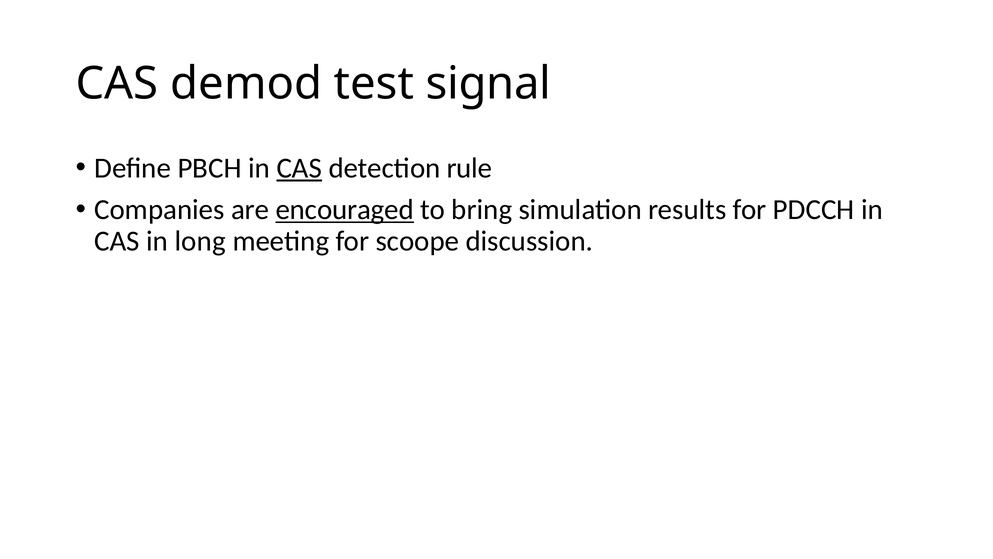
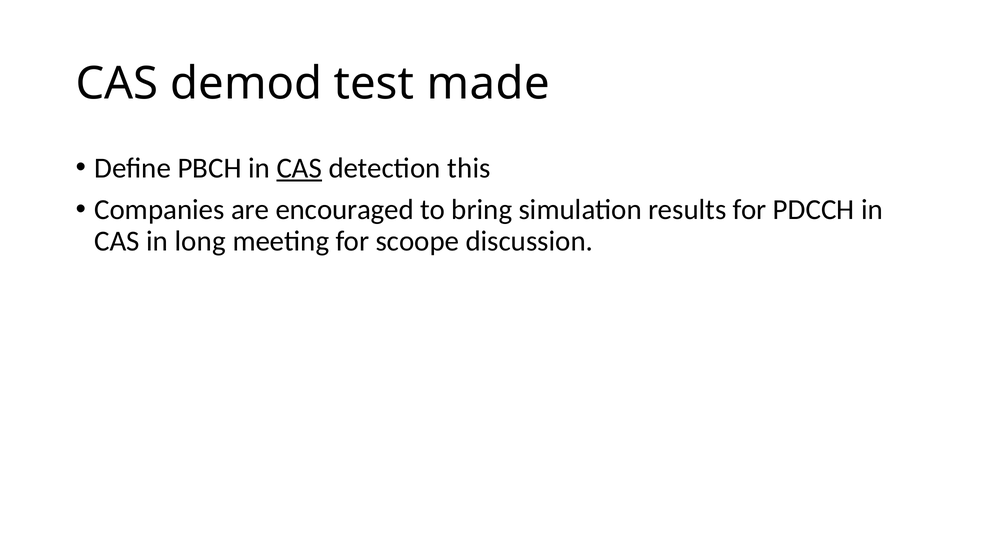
signal: signal -> made (488, 83)
rule: rule -> this (469, 168)
encouraged underline: present -> none (345, 210)
